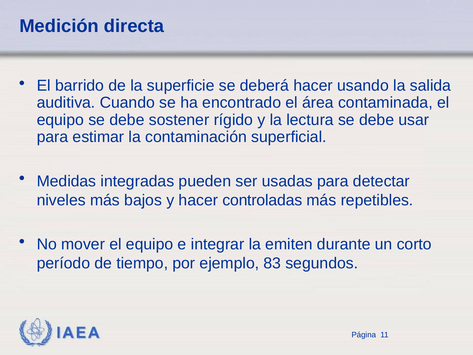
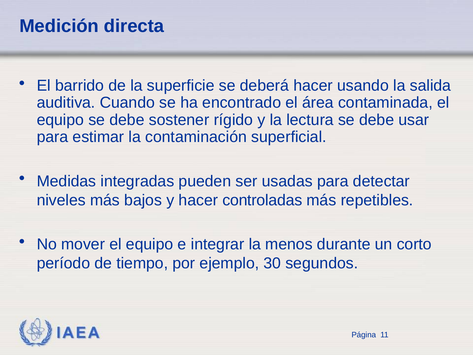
emiten: emiten -> menos (289, 244)
83: 83 -> 30 (272, 263)
